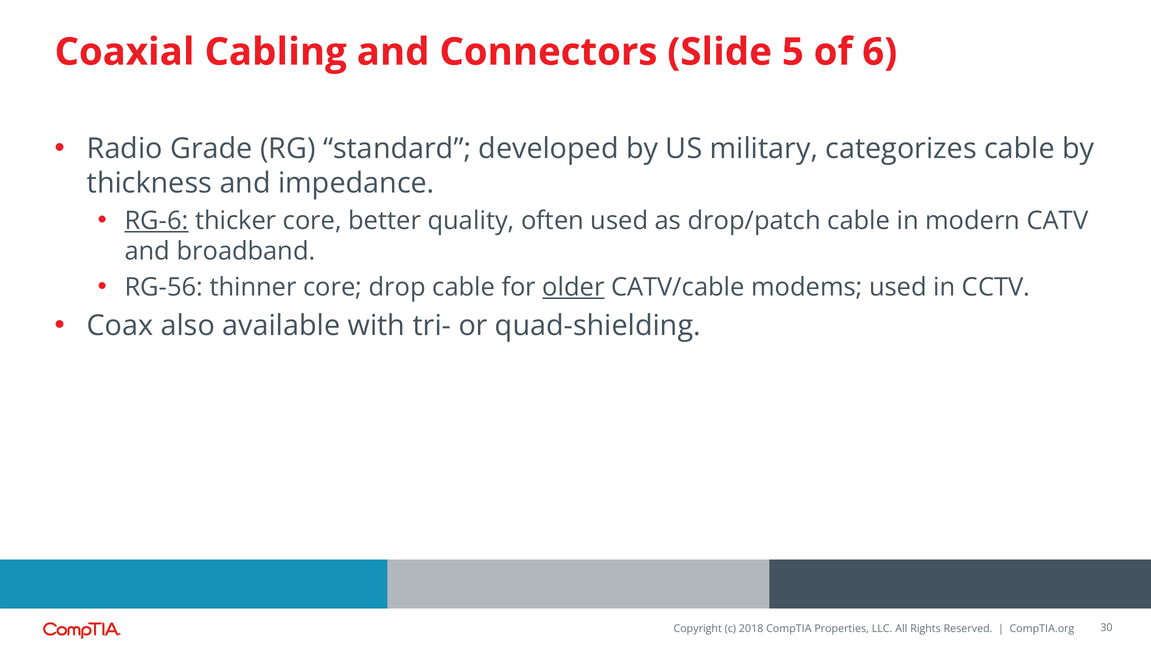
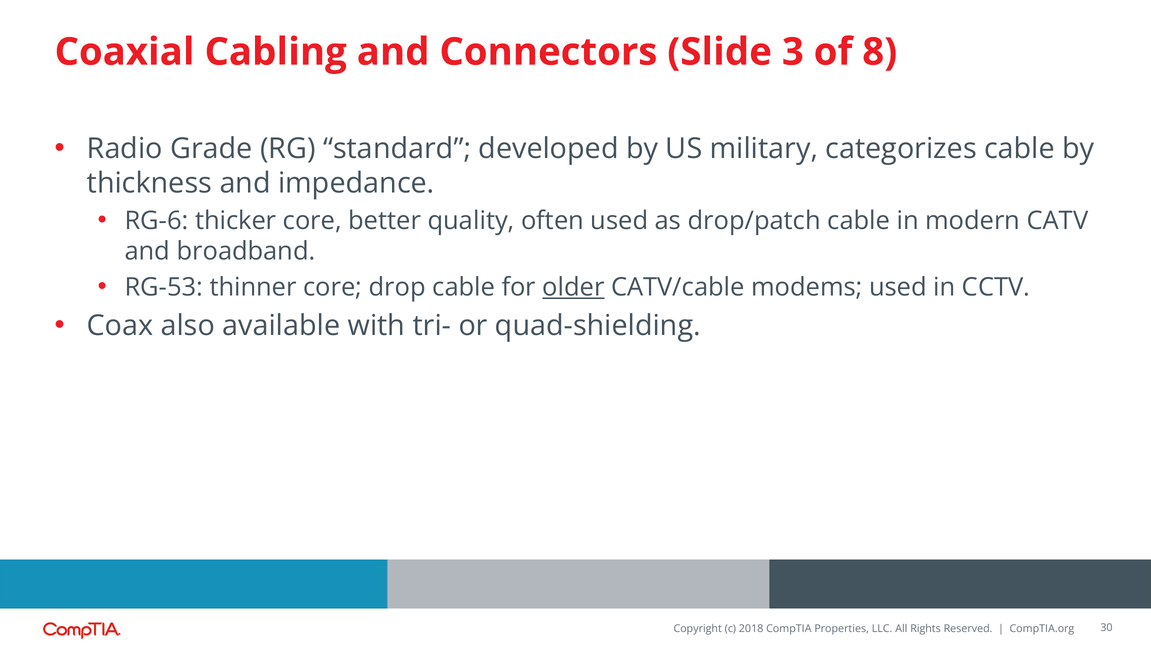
5: 5 -> 3 (793, 52)
6: 6 -> 8 (880, 52)
RG-6 underline: present -> none (157, 220)
RG-56: RG-56 -> RG-53 (164, 287)
